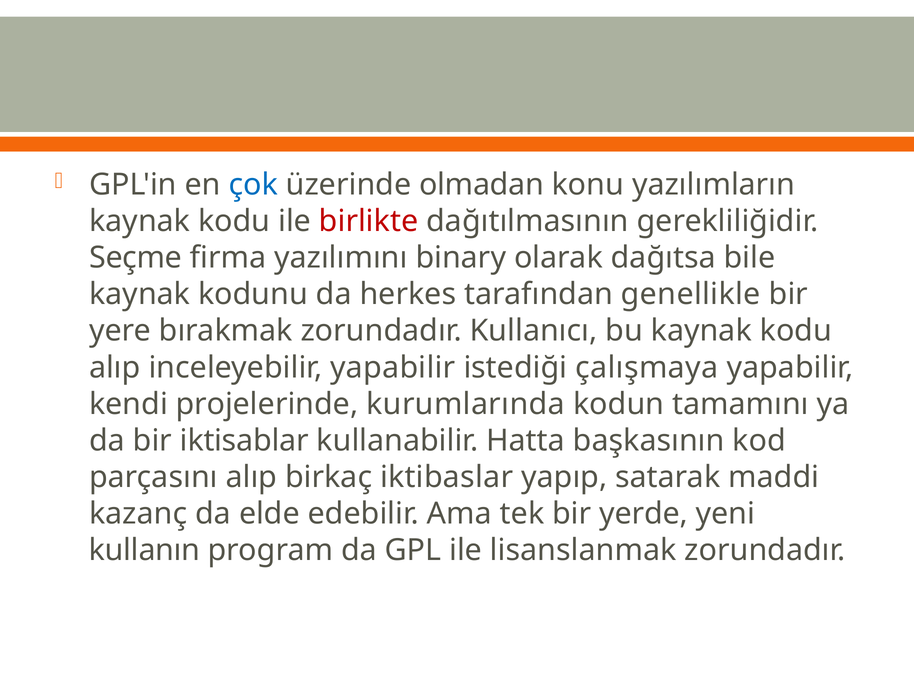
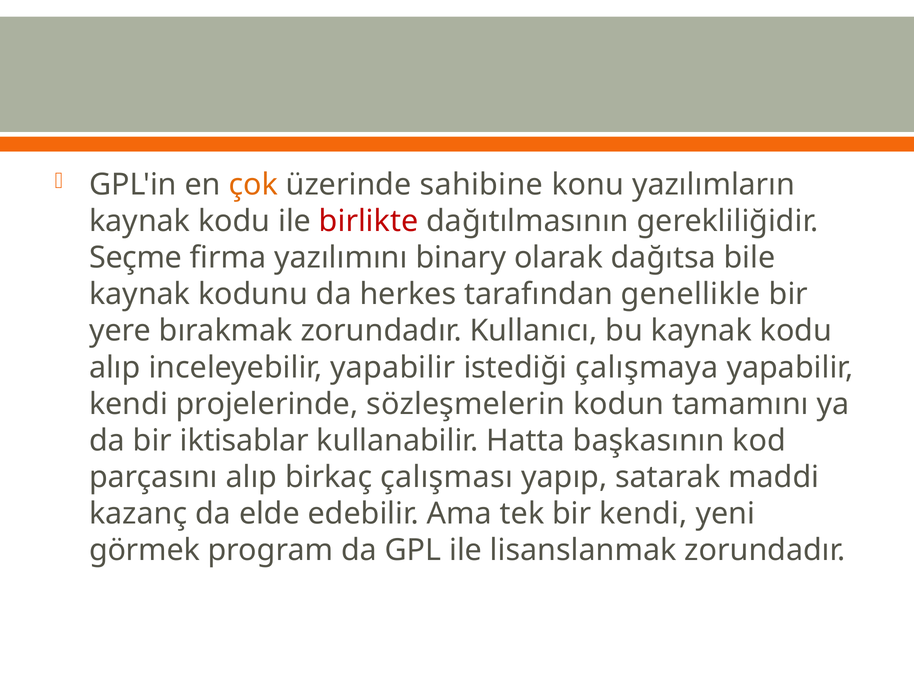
çok colour: blue -> orange (253, 185)
olmadan: olmadan -> sahibine (481, 185)
kurumlarında: kurumlarında -> sözleşmelerin (466, 404)
iktibaslar: iktibaslar -> çalışması (447, 477)
bir yerde: yerde -> kendi (643, 514)
kullanın: kullanın -> görmek (145, 551)
